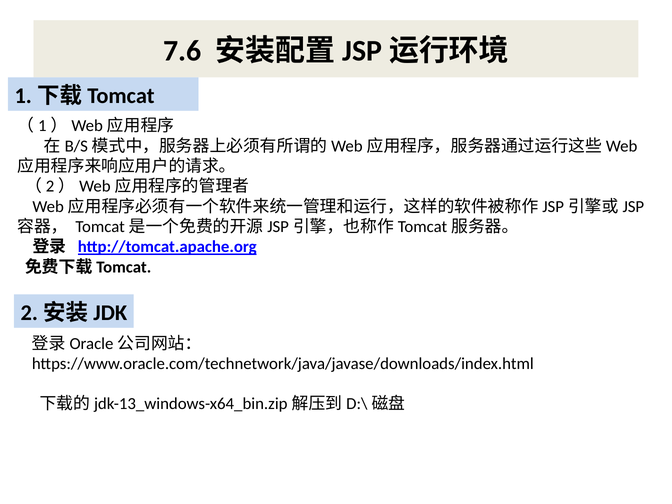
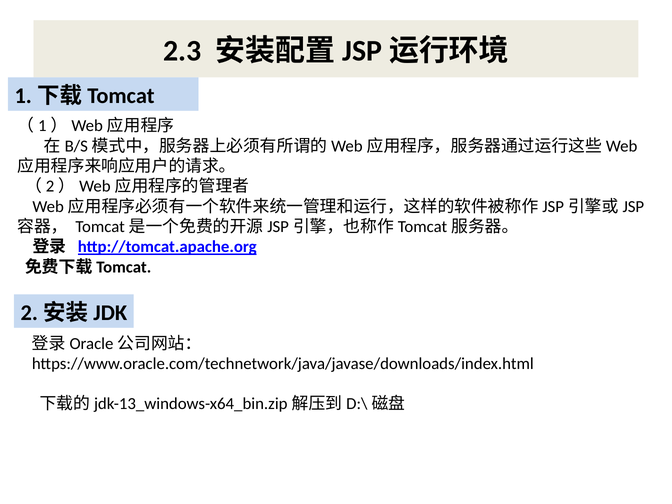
7.6: 7.6 -> 2.3 (182, 51)
